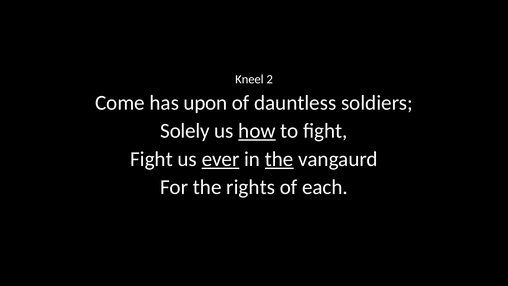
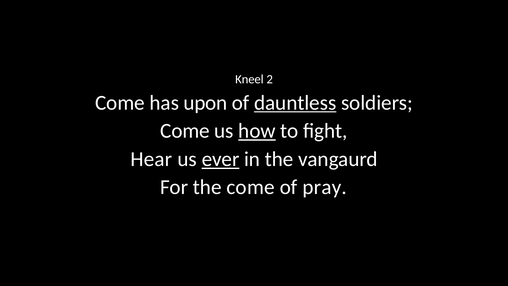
dauntless underline: none -> present (295, 103)
Solely: Solely -> Come (185, 131)
Fight: Fight -> Hear (151, 159)
the underline: present -> none (279, 159)
the rights: rights -> come (251, 187)
each: each -> pray (325, 187)
